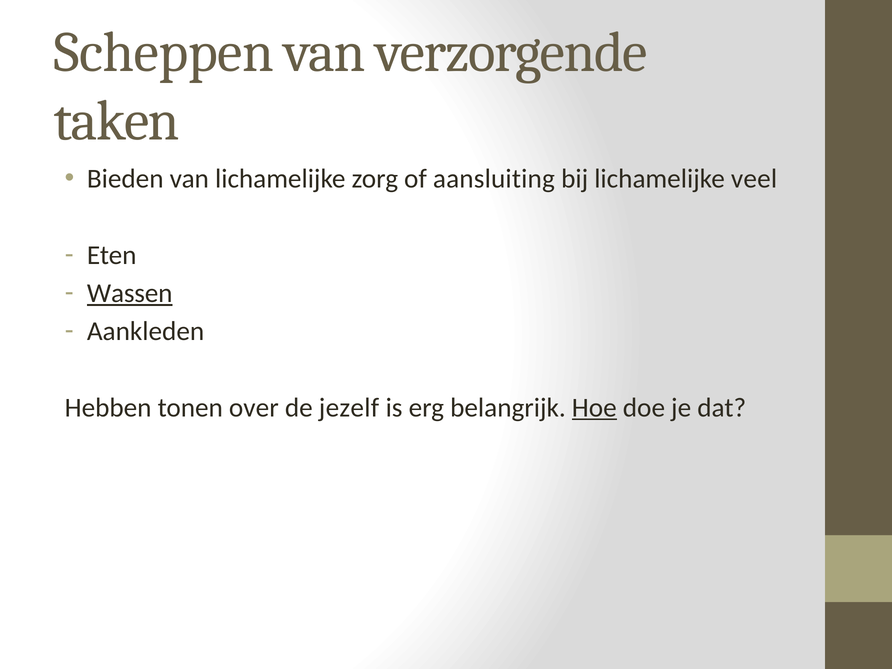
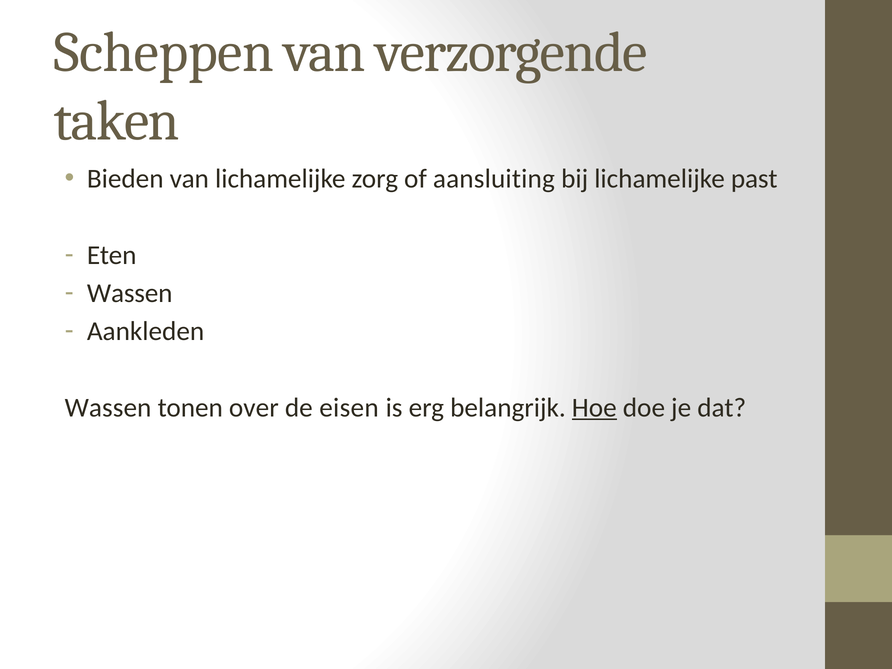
veel: veel -> past (754, 179)
Wassen underline: present -> none (130, 293)
Hebben: Hebben -> Wassen (108, 408)
jezelf: jezelf -> eisen (349, 408)
